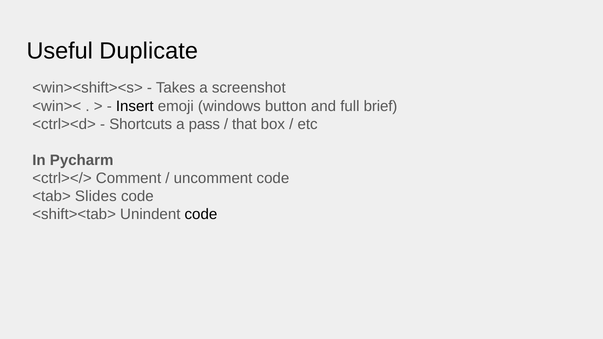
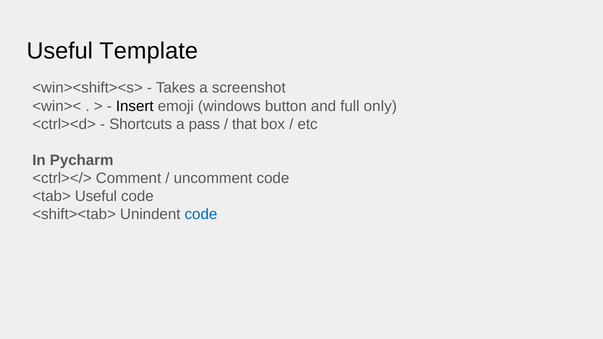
Duplicate: Duplicate -> Template (149, 51)
brief: brief -> only (380, 106)
<tab> Slides: Slides -> Useful (96, 197)
code colour: black -> blue (201, 215)
